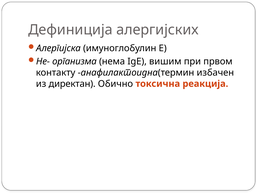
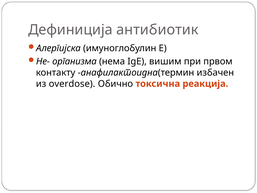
алергијских: алергијских -> антибиотик (157, 30)
директан: директан -> overdose (72, 84)
